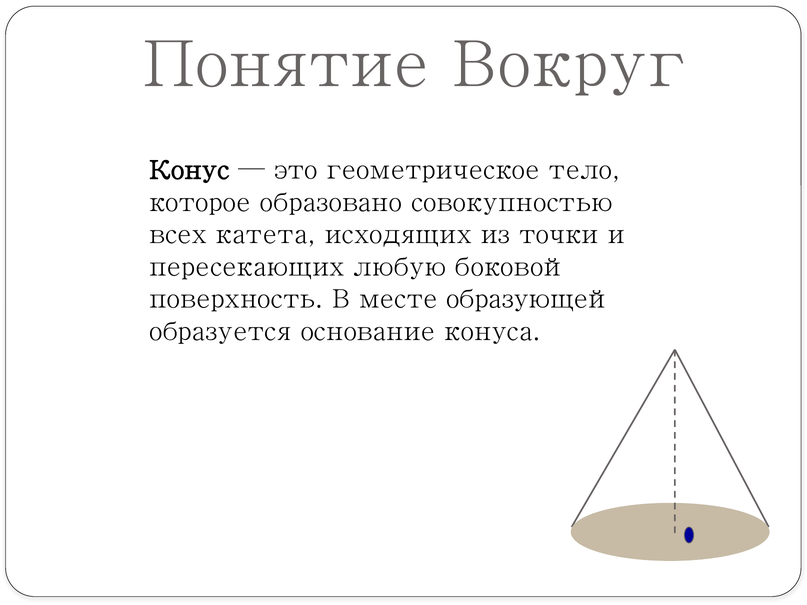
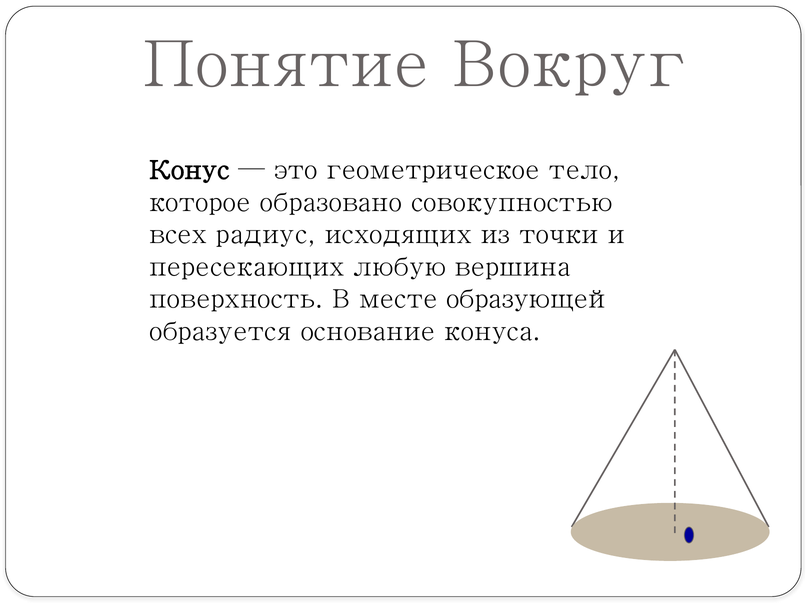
катета: катета -> радиус (266, 234)
боковой: боковой -> вершина (513, 267)
